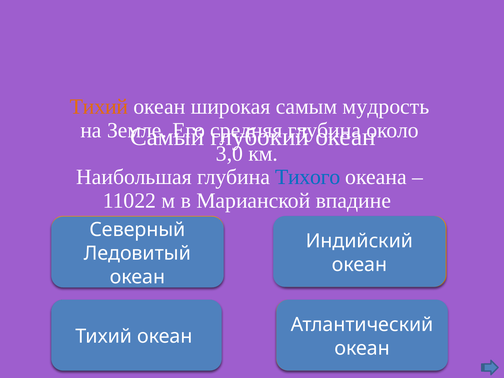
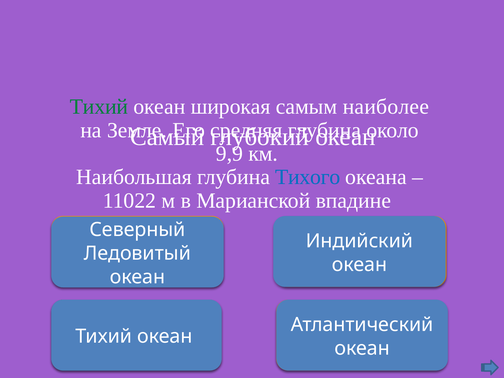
Тихий colour: orange -> green (99, 107)
мудрость: мудрость -> наиболее (386, 107)
3,0: 3,0 -> 9,9 (229, 154)
